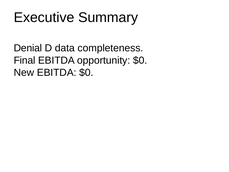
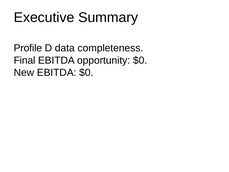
Denial: Denial -> Profile (28, 48)
